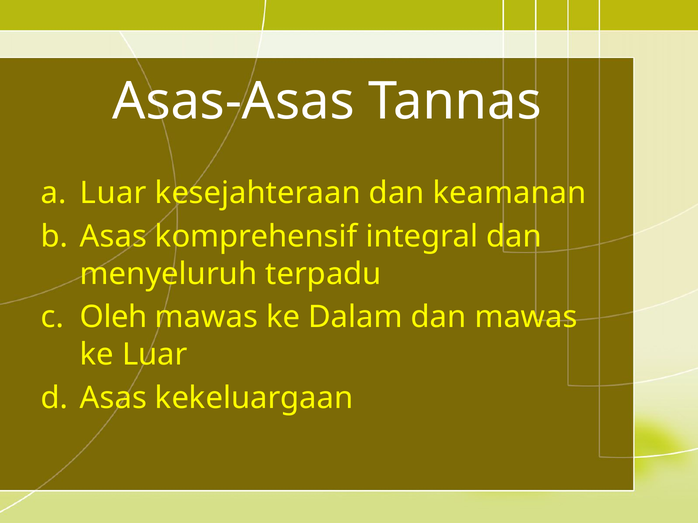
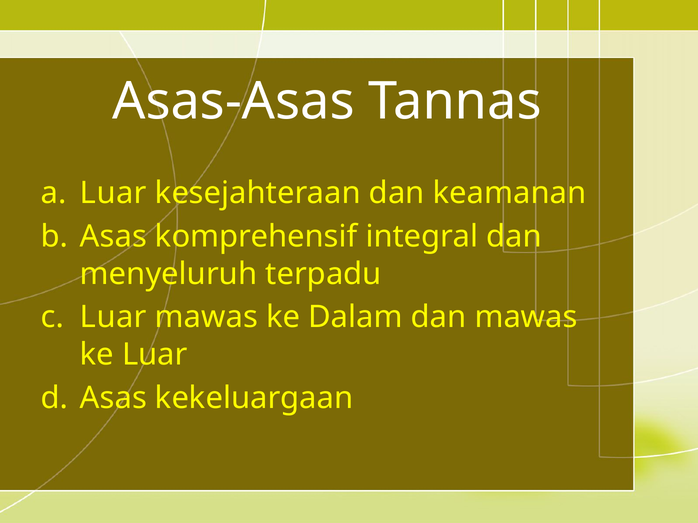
Oleh: Oleh -> Luar (113, 318)
